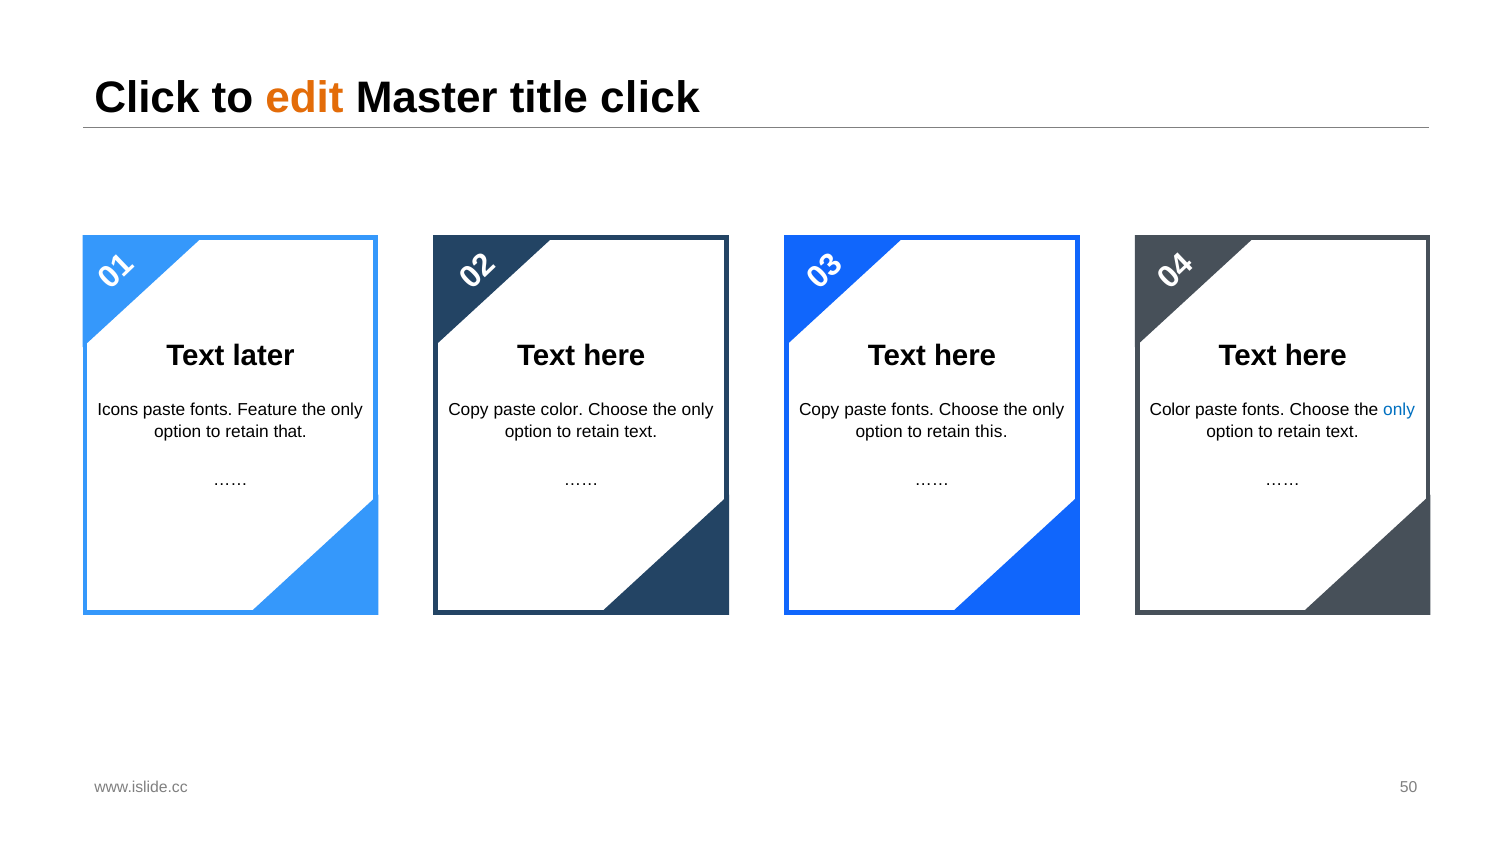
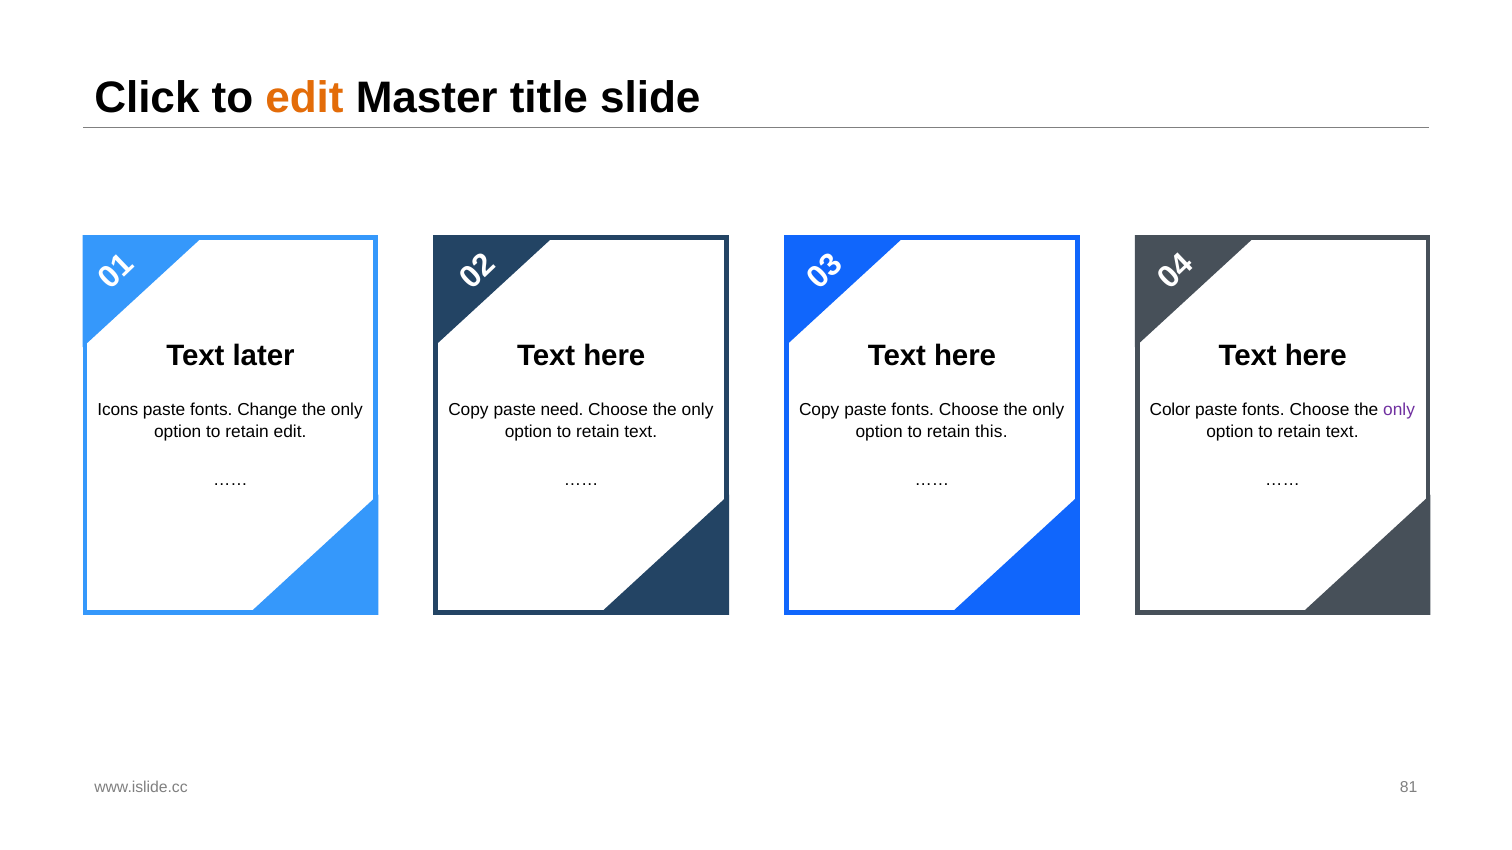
title click: click -> slide (650, 98)
Feature: Feature -> Change (267, 410)
paste color: color -> need (562, 410)
only colour: blue -> purple (1399, 410)
retain that: that -> edit (290, 432)
50: 50 -> 81 (1409, 788)
